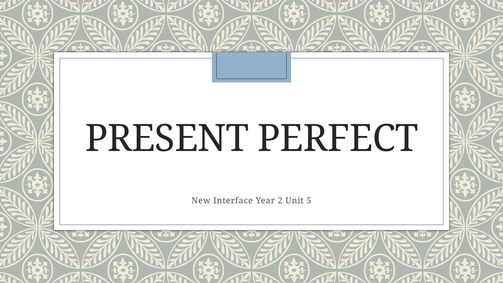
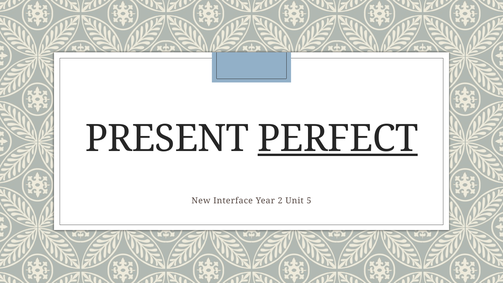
PERFECT underline: none -> present (338, 139)
